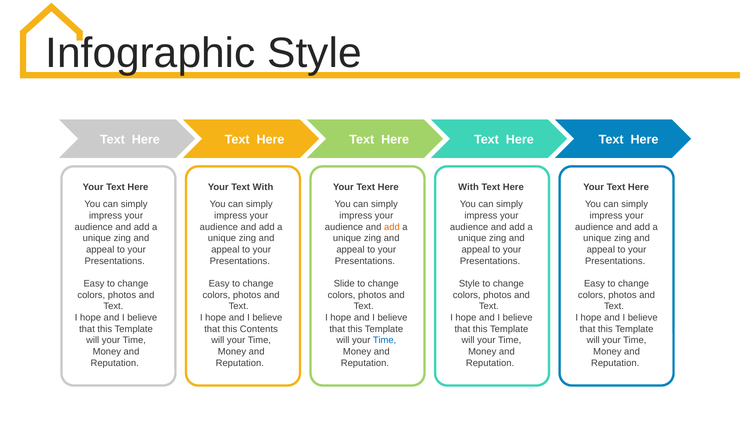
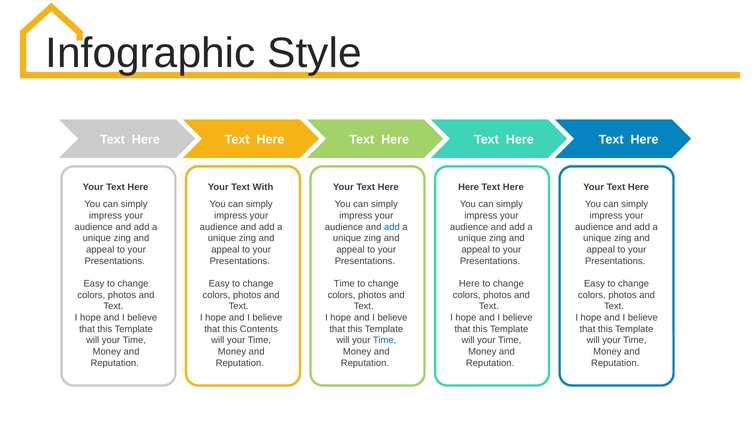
With: With -> Here (469, 187)
add colour: orange -> blue (392, 227)
Slide: Slide -> Time (344, 284)
Style: Style -> Here (469, 284)
